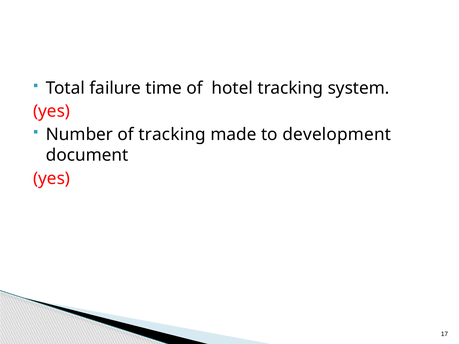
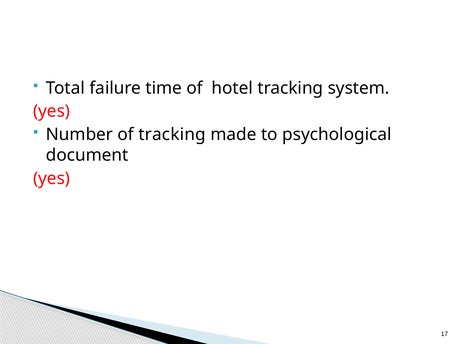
development: development -> psychological (337, 135)
